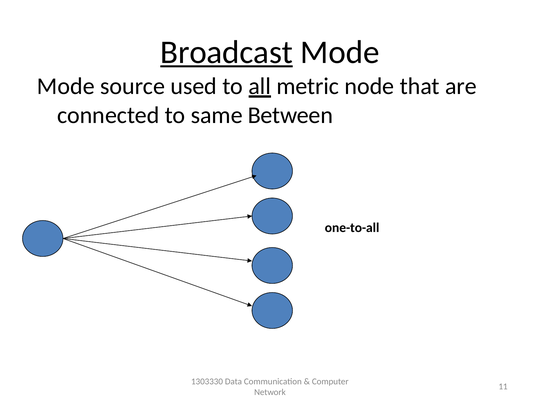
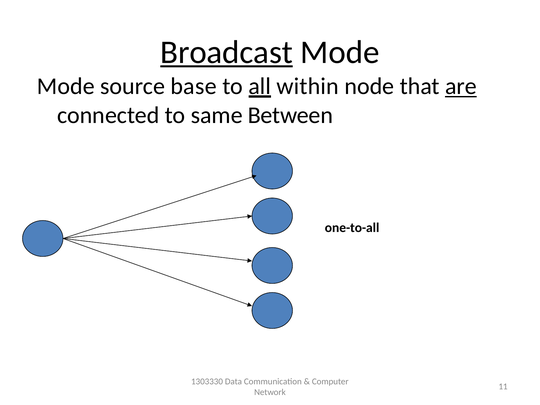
used: used -> base (194, 86)
metric: metric -> within (308, 86)
are underline: none -> present (461, 86)
